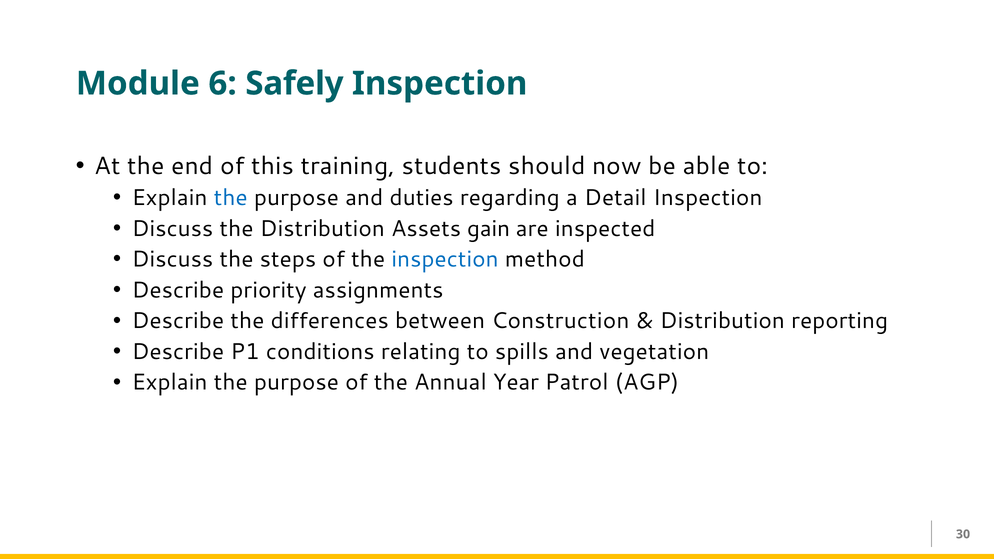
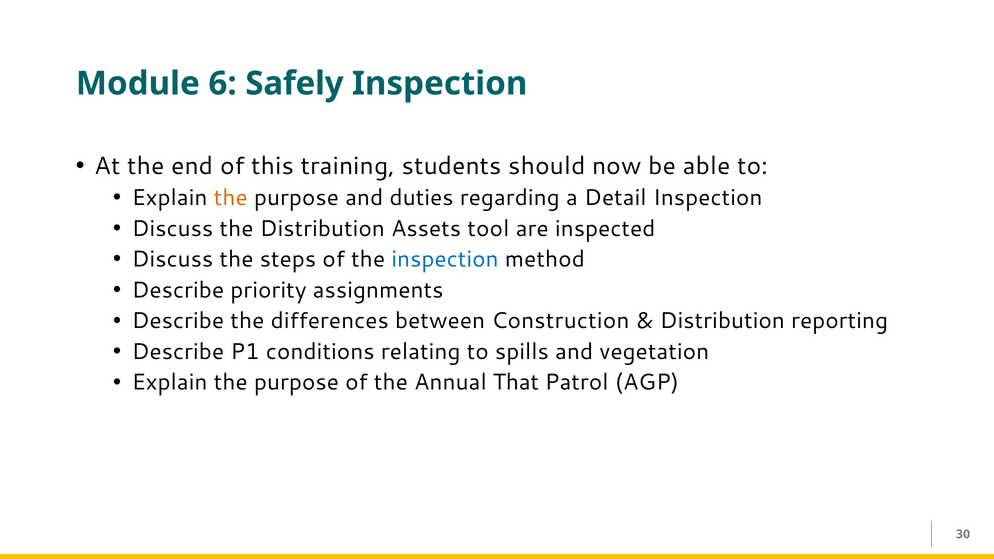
the colour: blue -> orange (231, 198)
gain: gain -> tool (488, 229)
Year: Year -> That (516, 382)
